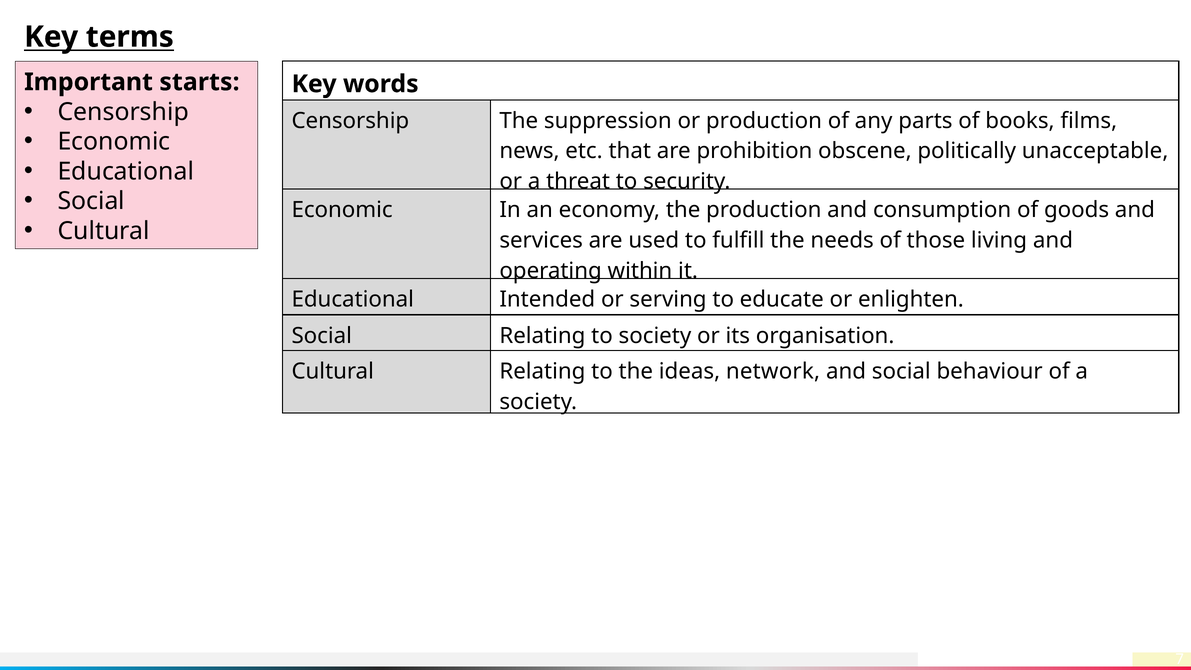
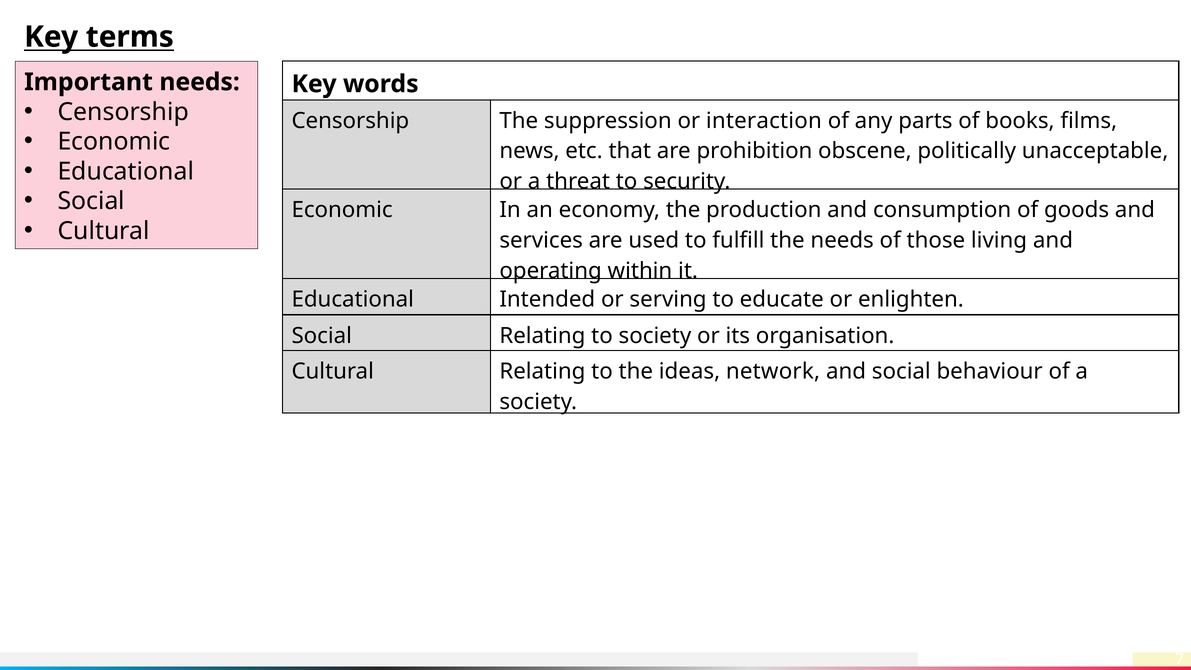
Important starts: starts -> needs (200, 82)
or production: production -> interaction (764, 121)
